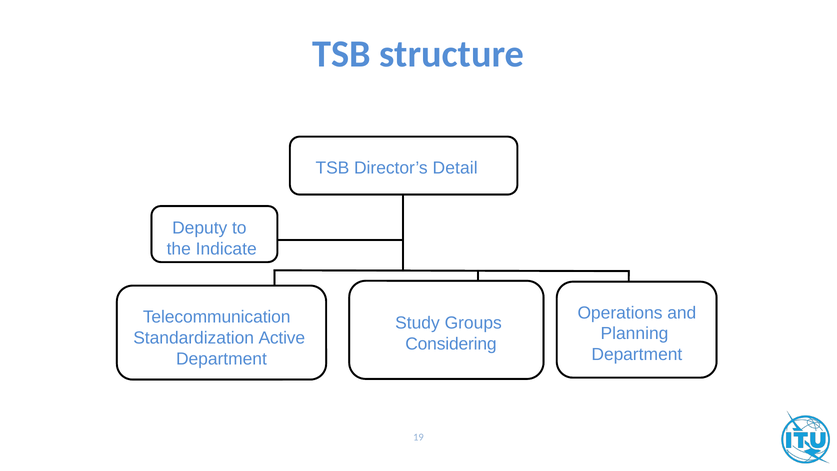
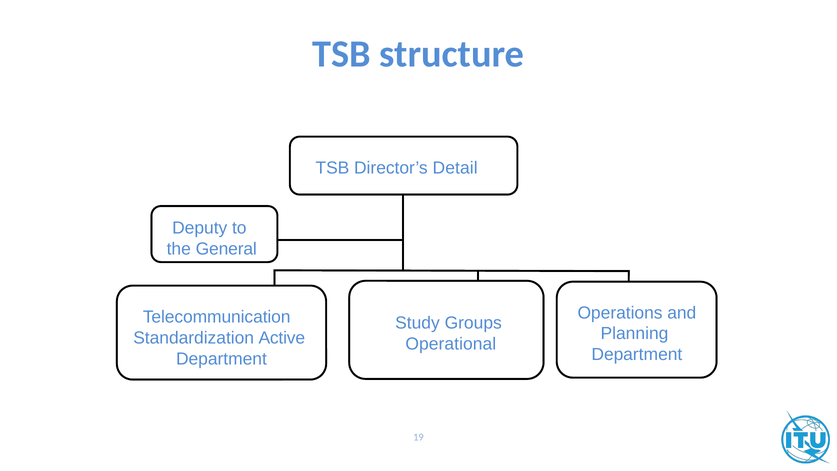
Indicate: Indicate -> General (226, 249)
Considering: Considering -> Operational (451, 344)
